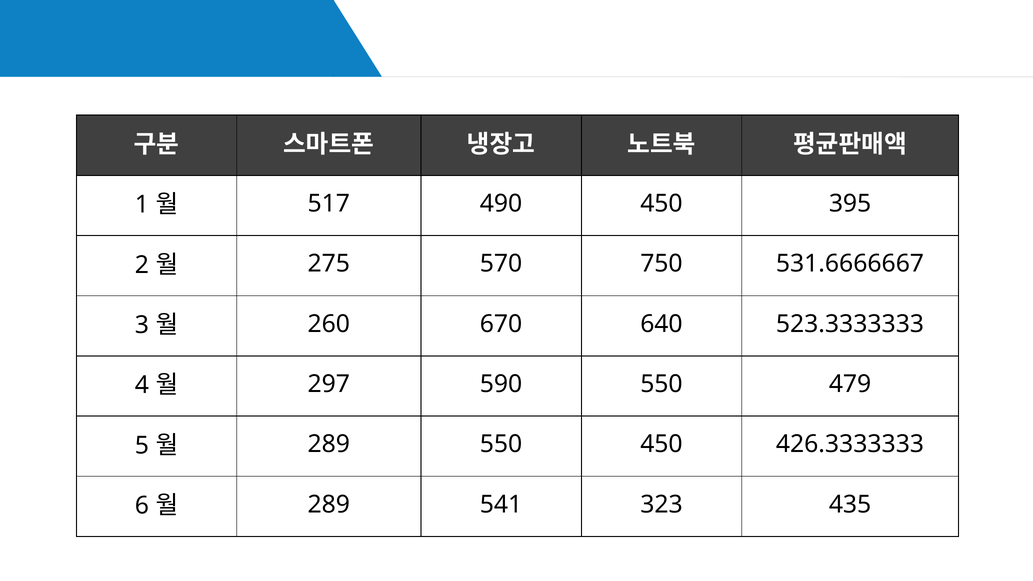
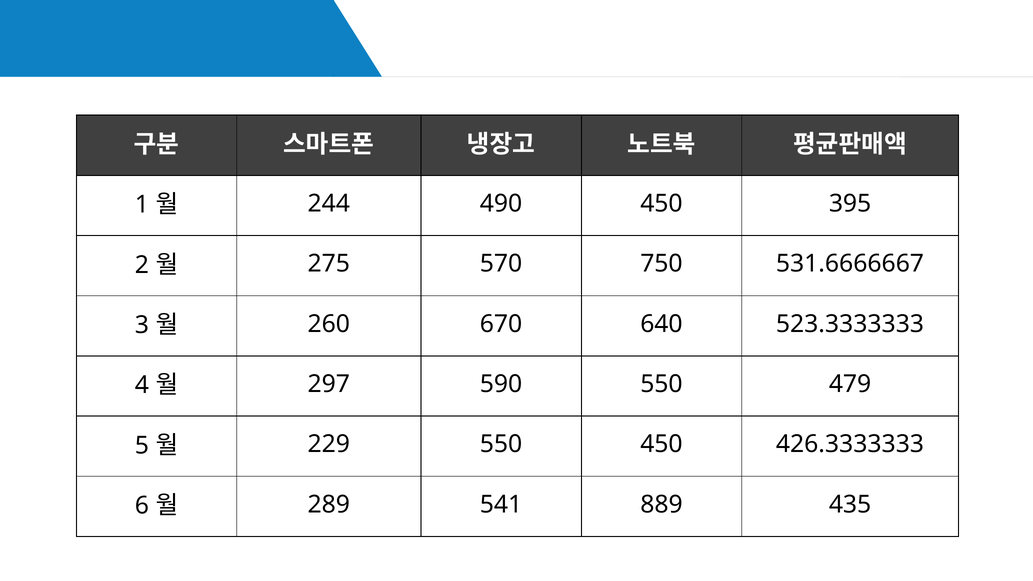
517: 517 -> 244 (329, 204)
289: 289 -> 229 (329, 444)
323: 323 -> 889 (661, 505)
